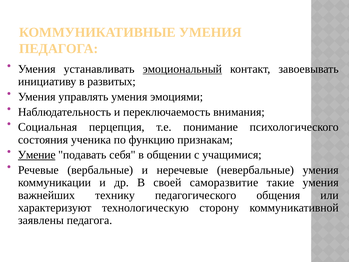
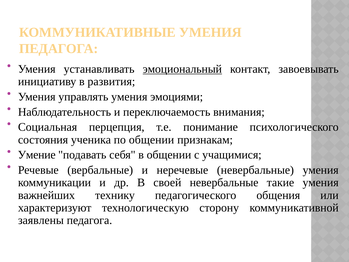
развитых: развитых -> развития (111, 81)
по функцию: функцию -> общении (152, 140)
Умение underline: present -> none (37, 155)
своей саморазвитие: саморазвитие -> невербальные (224, 182)
